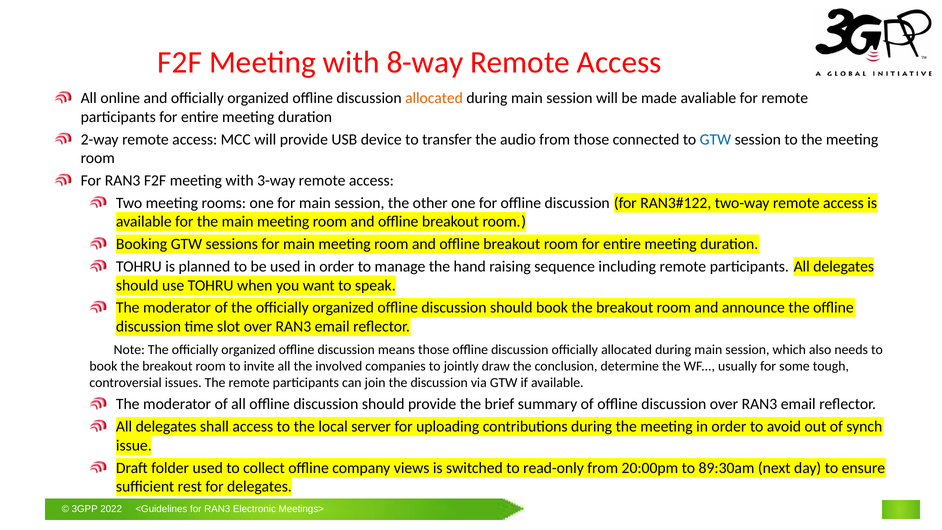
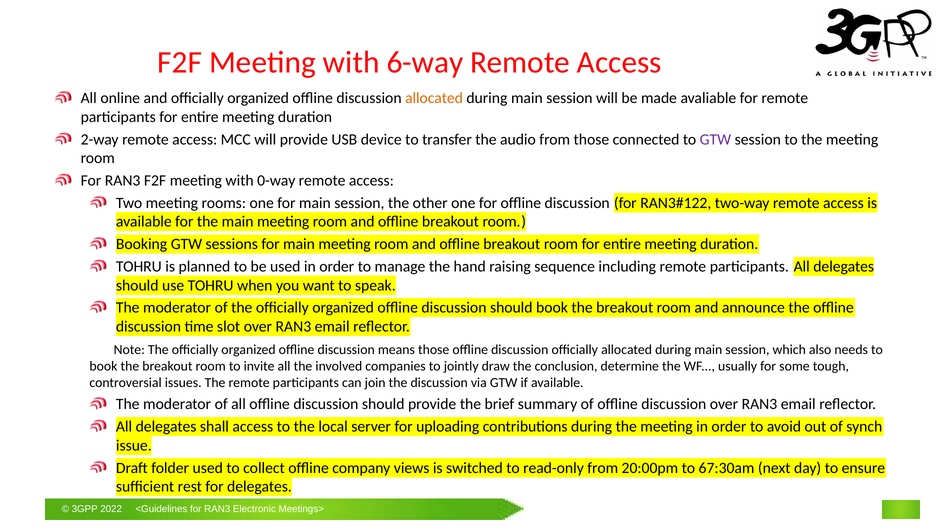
8-way: 8-way -> 6-way (425, 62)
GTW colour: blue -> purple (715, 139)
3-way: 3-way -> 0-way (276, 181)
89:30am: 89:30am -> 67:30am (727, 468)
